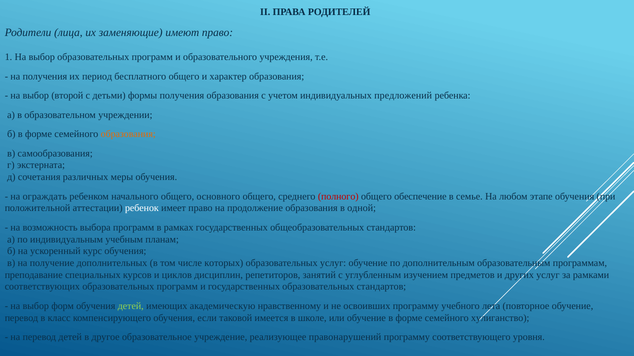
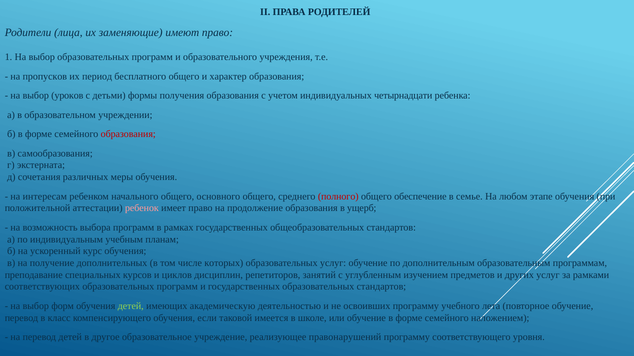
на получения: получения -> пропусков (45, 76)
второй: второй -> уроков (67, 96)
предложений: предложений -> четырнадцати (403, 96)
образования colour: orange -> red (128, 134)
ограждать: ограждать -> интересам (45, 197)
ребенок colour: white -> pink (142, 209)
одной: одной -> ущерб (362, 209)
нравственному: нравственному -> деятельностью (289, 307)
хулиганство: хулиганство -> наложением (500, 318)
